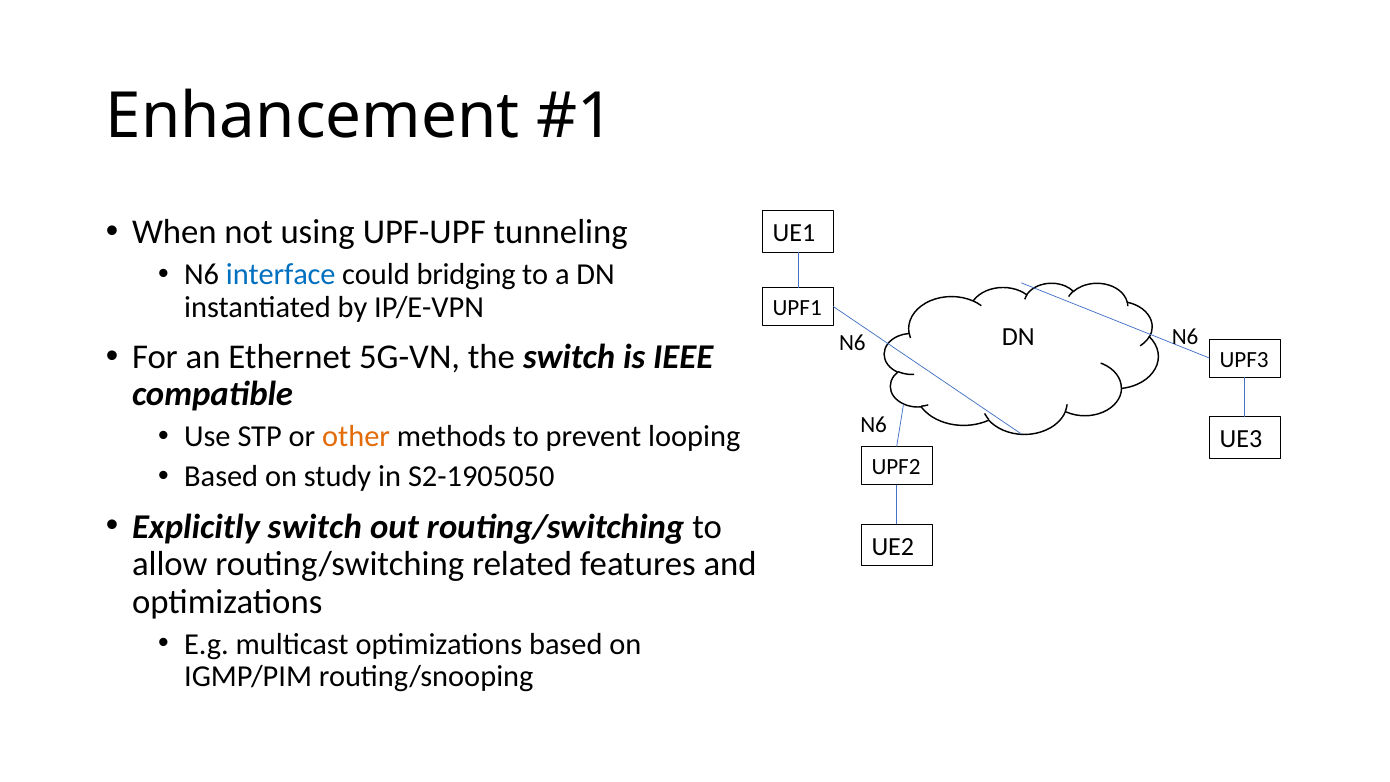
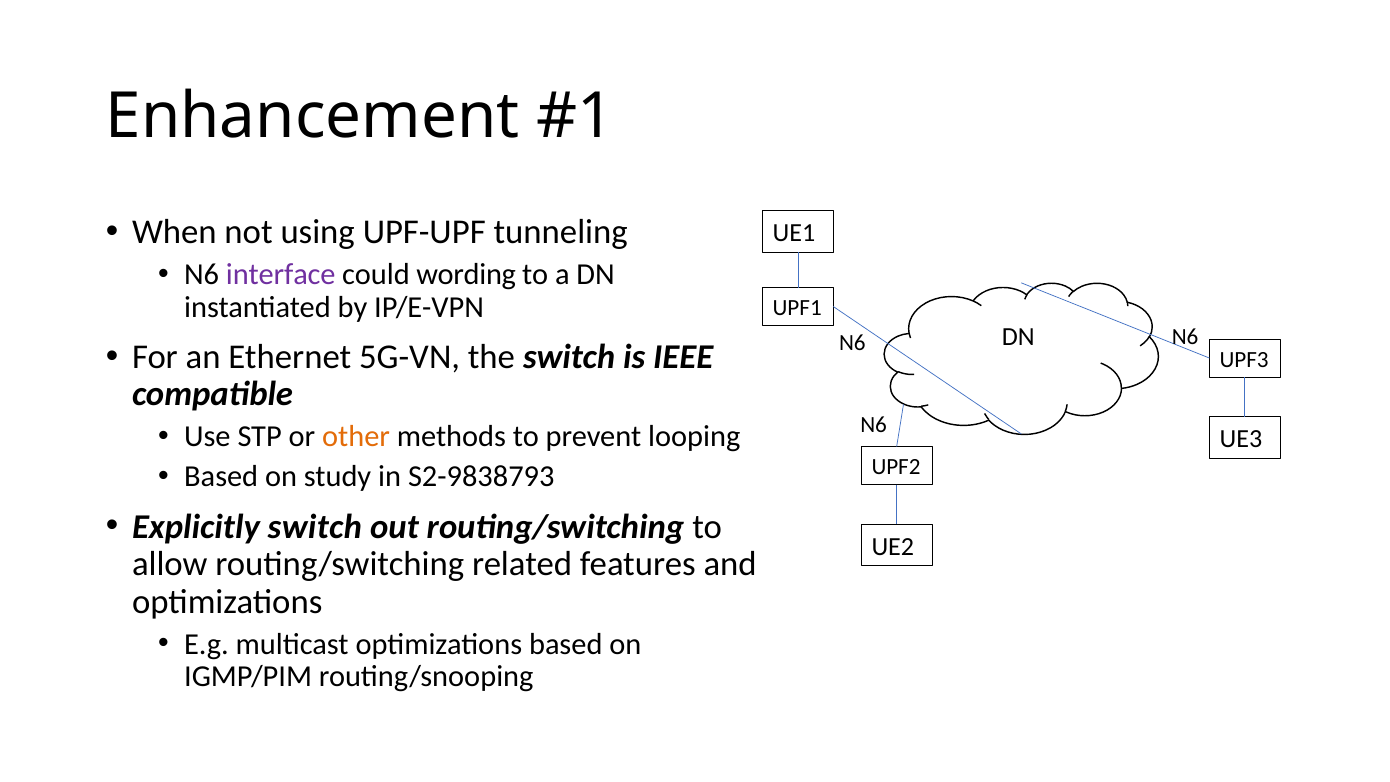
interface colour: blue -> purple (281, 274)
bridging: bridging -> wording (466, 274)
S2-1905050: S2-1905050 -> S2-9838793 (481, 477)
